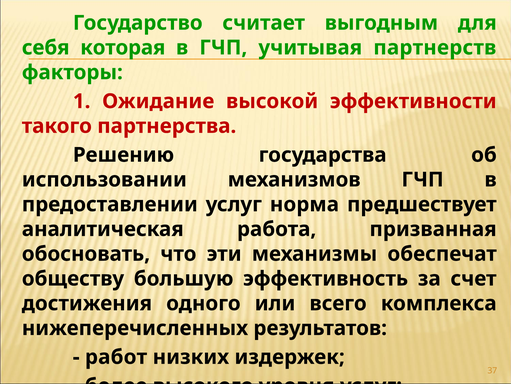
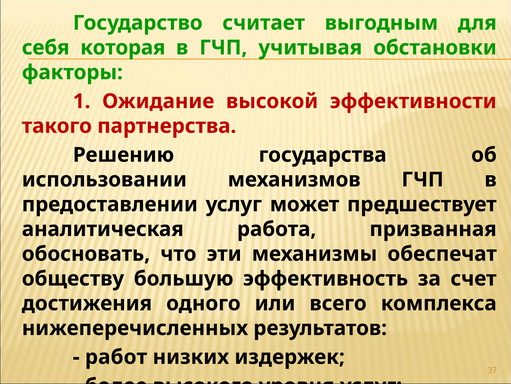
партнерств: партнерств -> обстановки (435, 48)
норма: норма -> может (305, 204)
